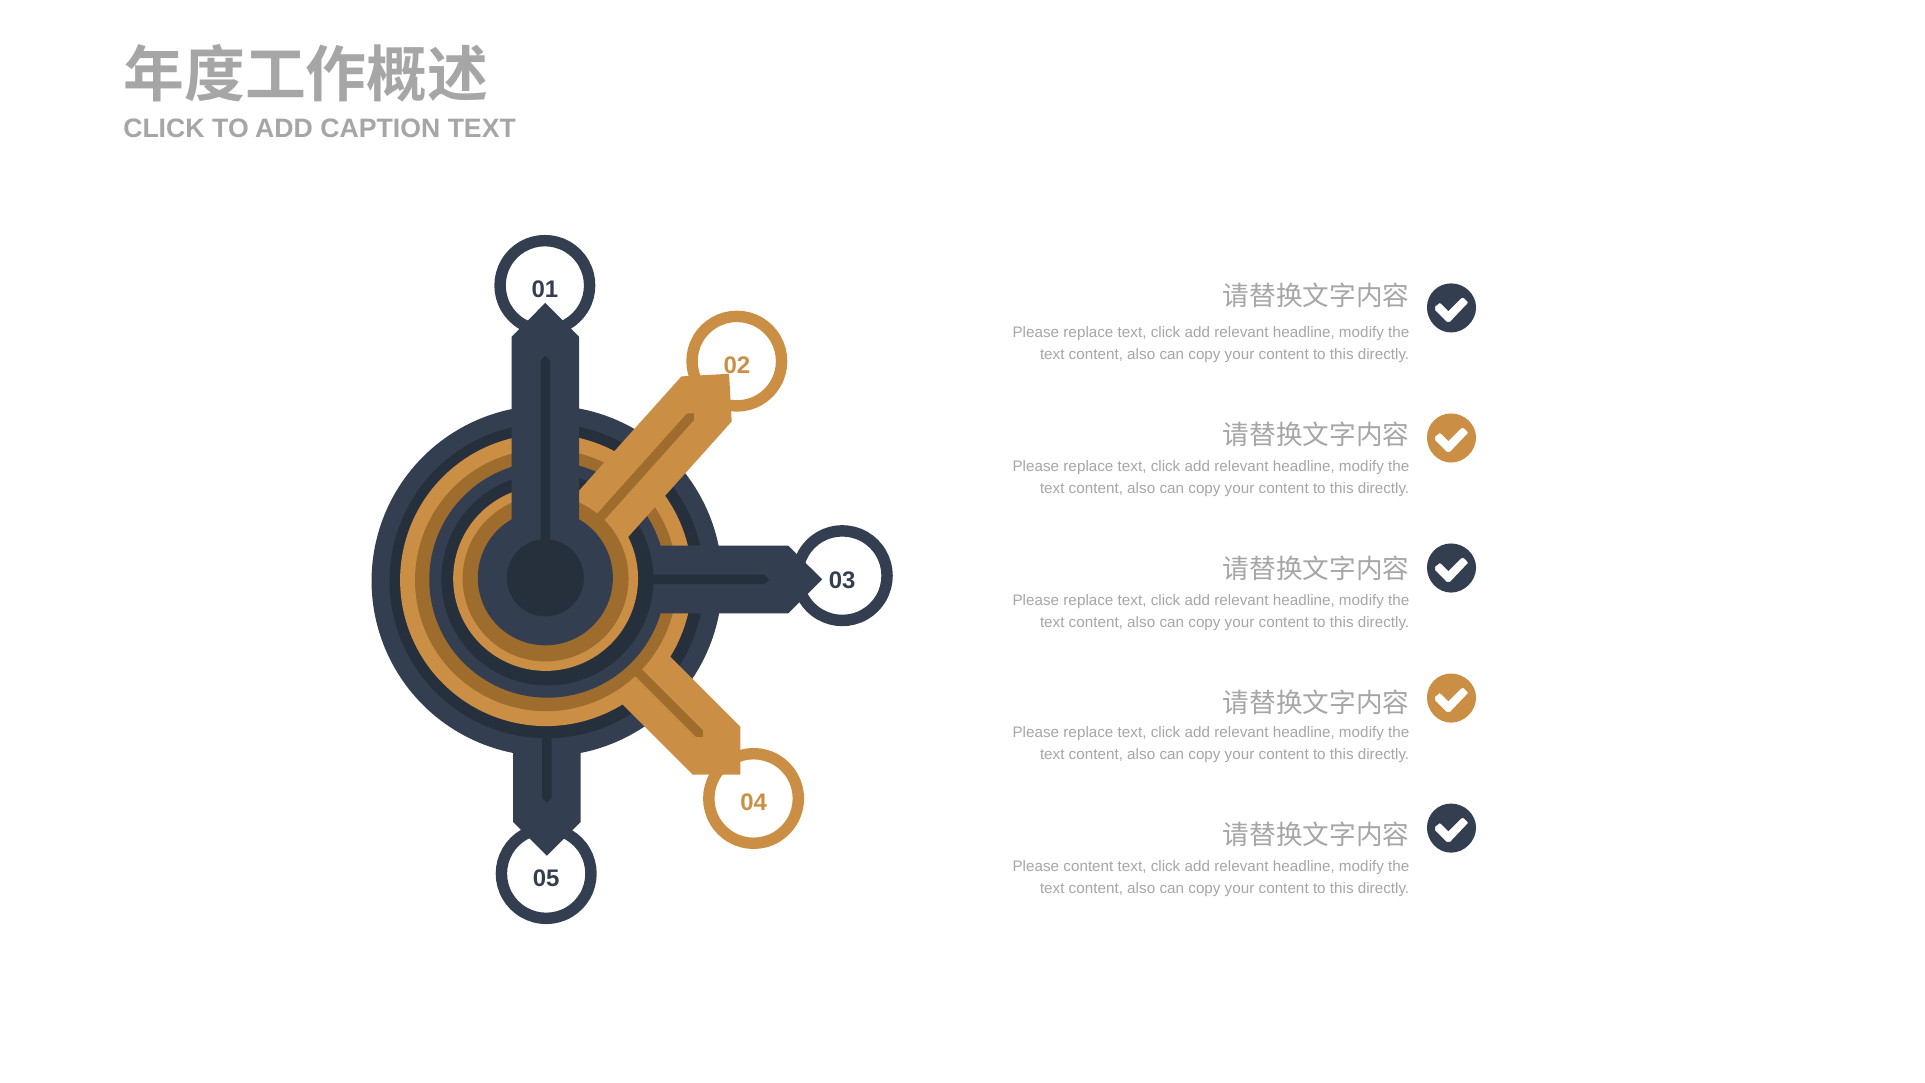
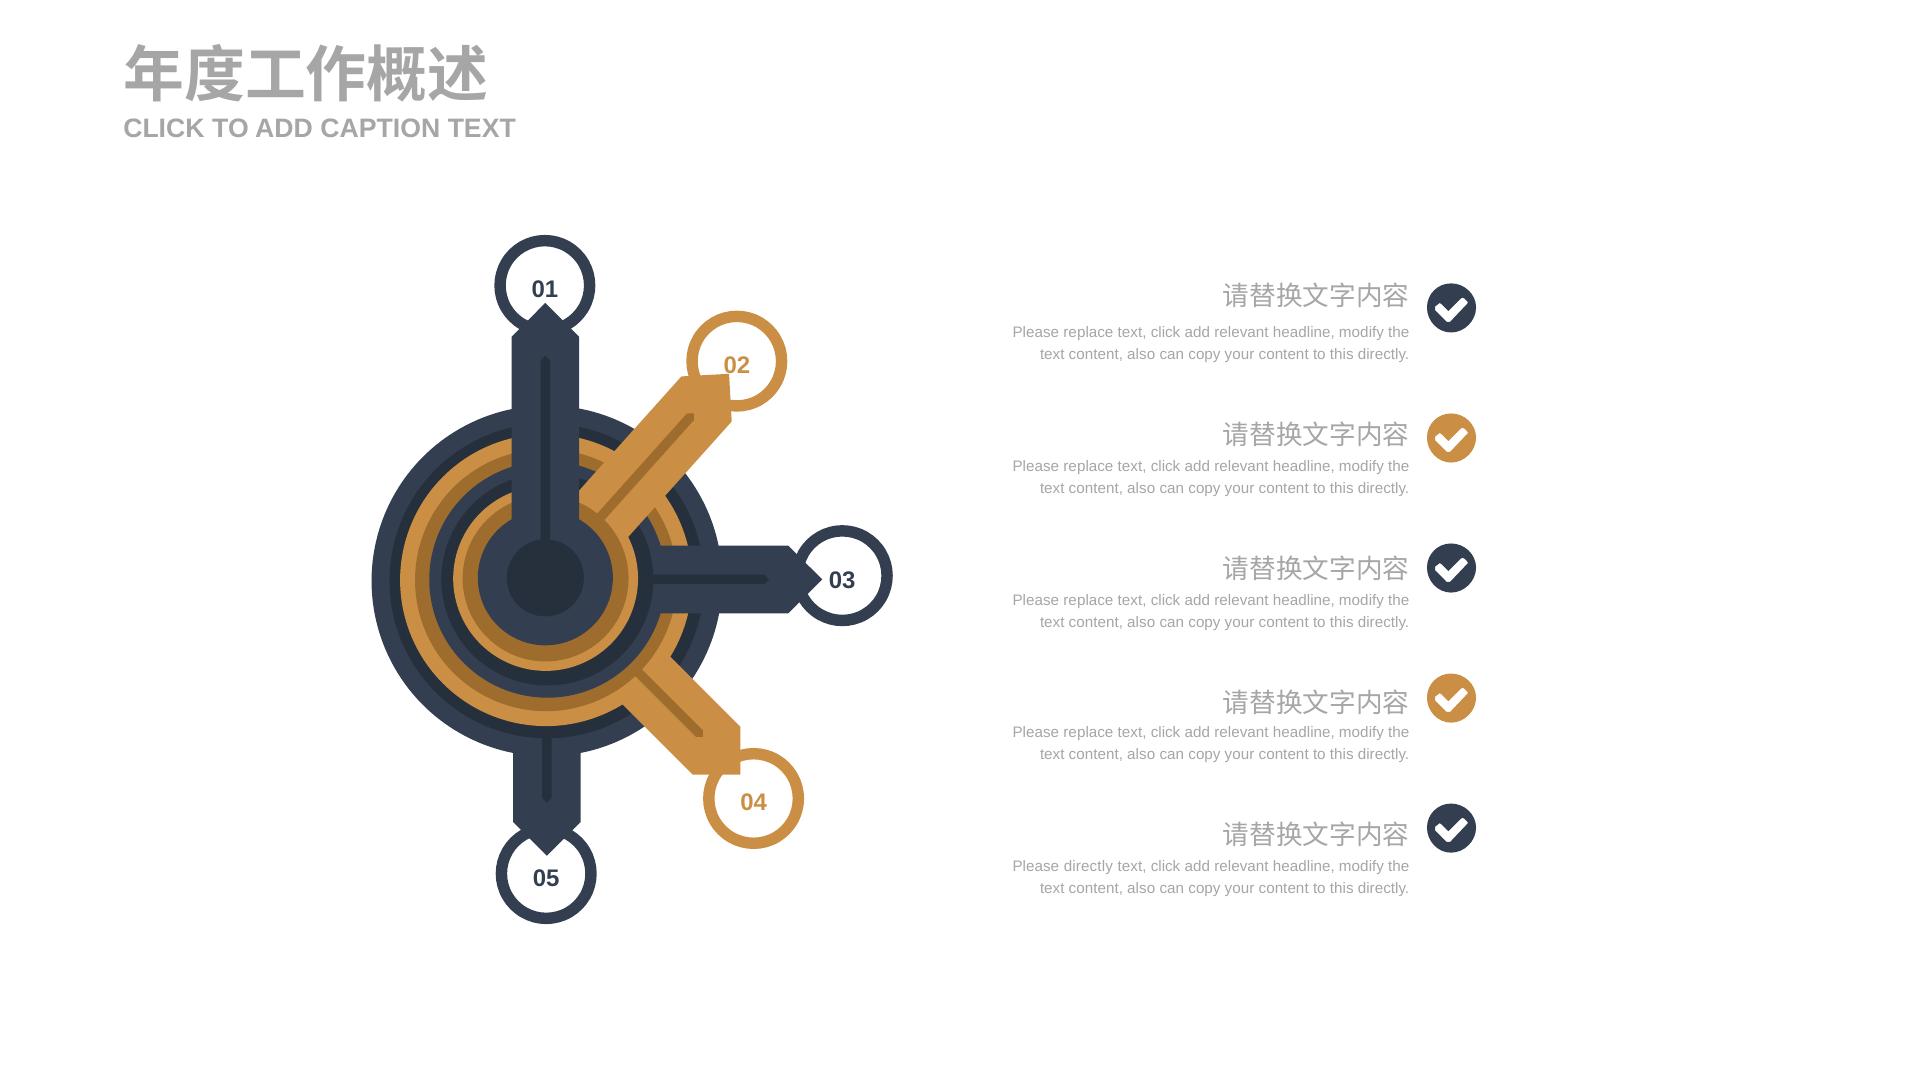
Please content: content -> directly (1088, 866)
